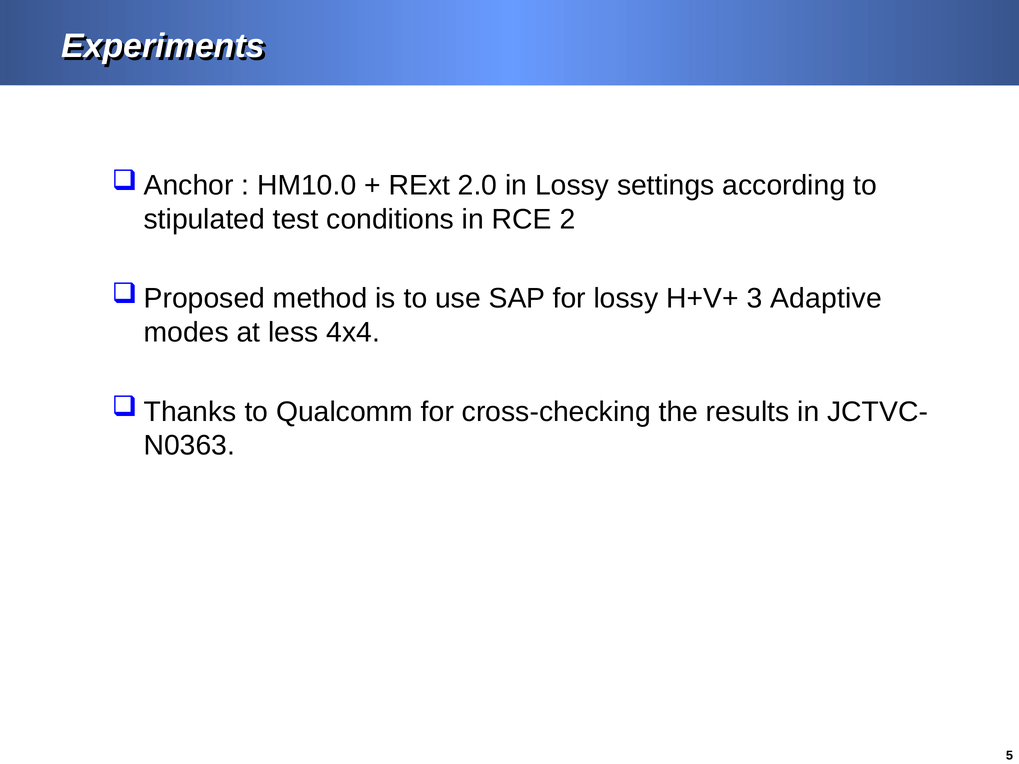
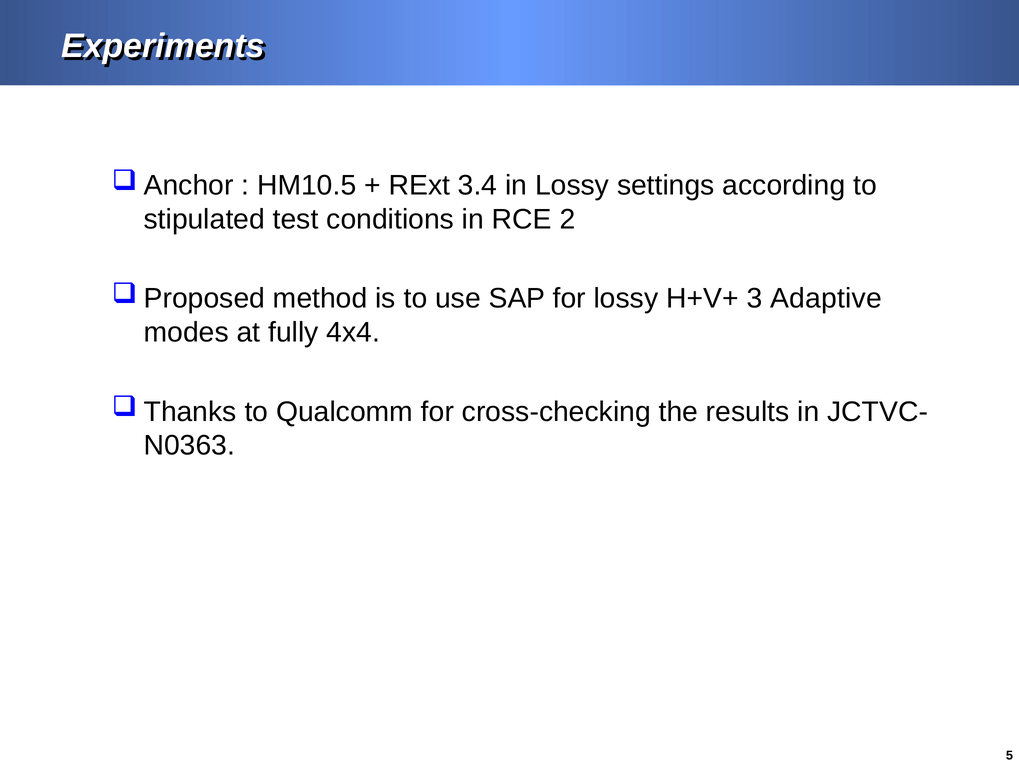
HM10.0: HM10.0 -> HM10.5 (307, 185)
2.0: 2.0 -> 3.4 (478, 185)
less: less -> fully (293, 333)
